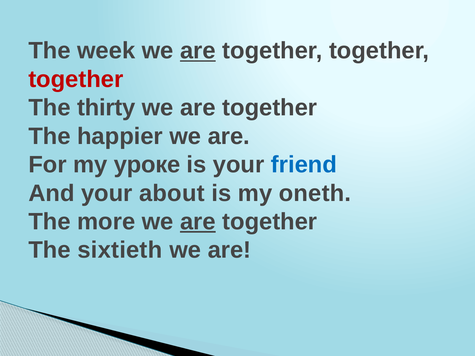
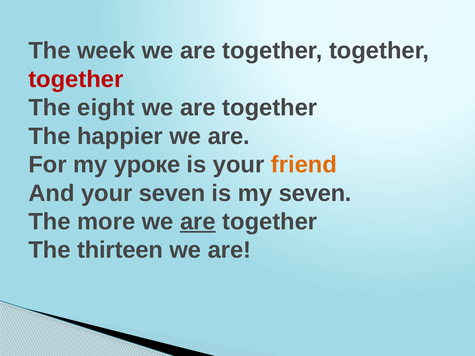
are underline: present -> none (198, 51)
thirty: thirty -> eight (106, 108)
friend colour: blue -> orange (304, 165)
your about: about -> seven (172, 193)
my oneth: oneth -> seven (315, 193)
sixtieth: sixtieth -> thirteen (120, 250)
